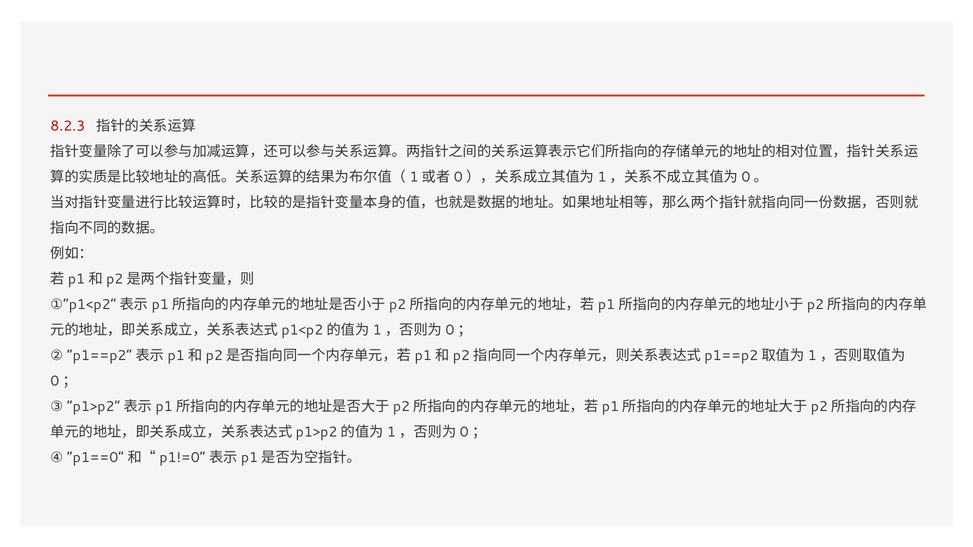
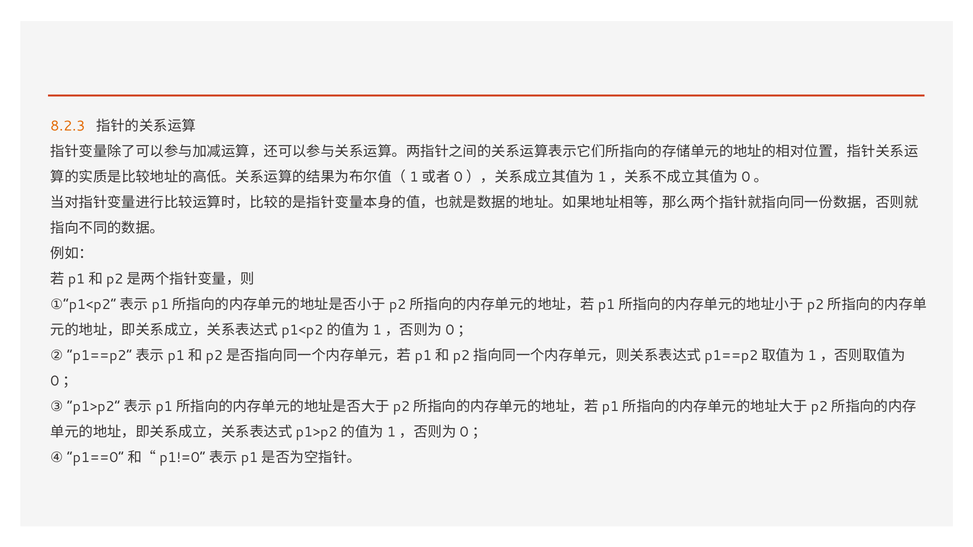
8.2.3 colour: red -> orange (68, 126)
